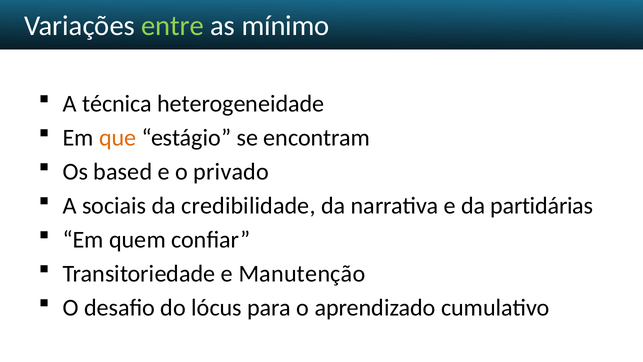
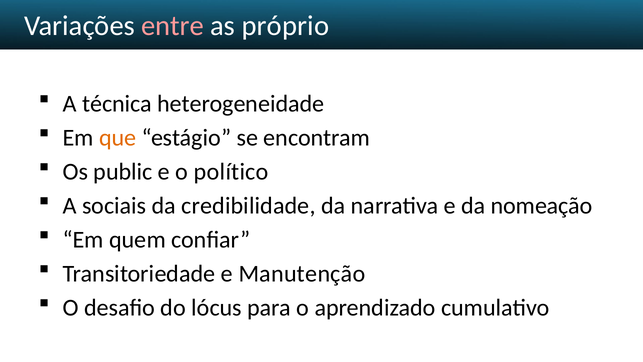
entre colour: light green -> pink (173, 26)
mínimo: mínimo -> próprio (285, 26)
based: based -> public (123, 172)
privado: privado -> político (231, 172)
partidárias: partidárias -> nomeação (542, 206)
